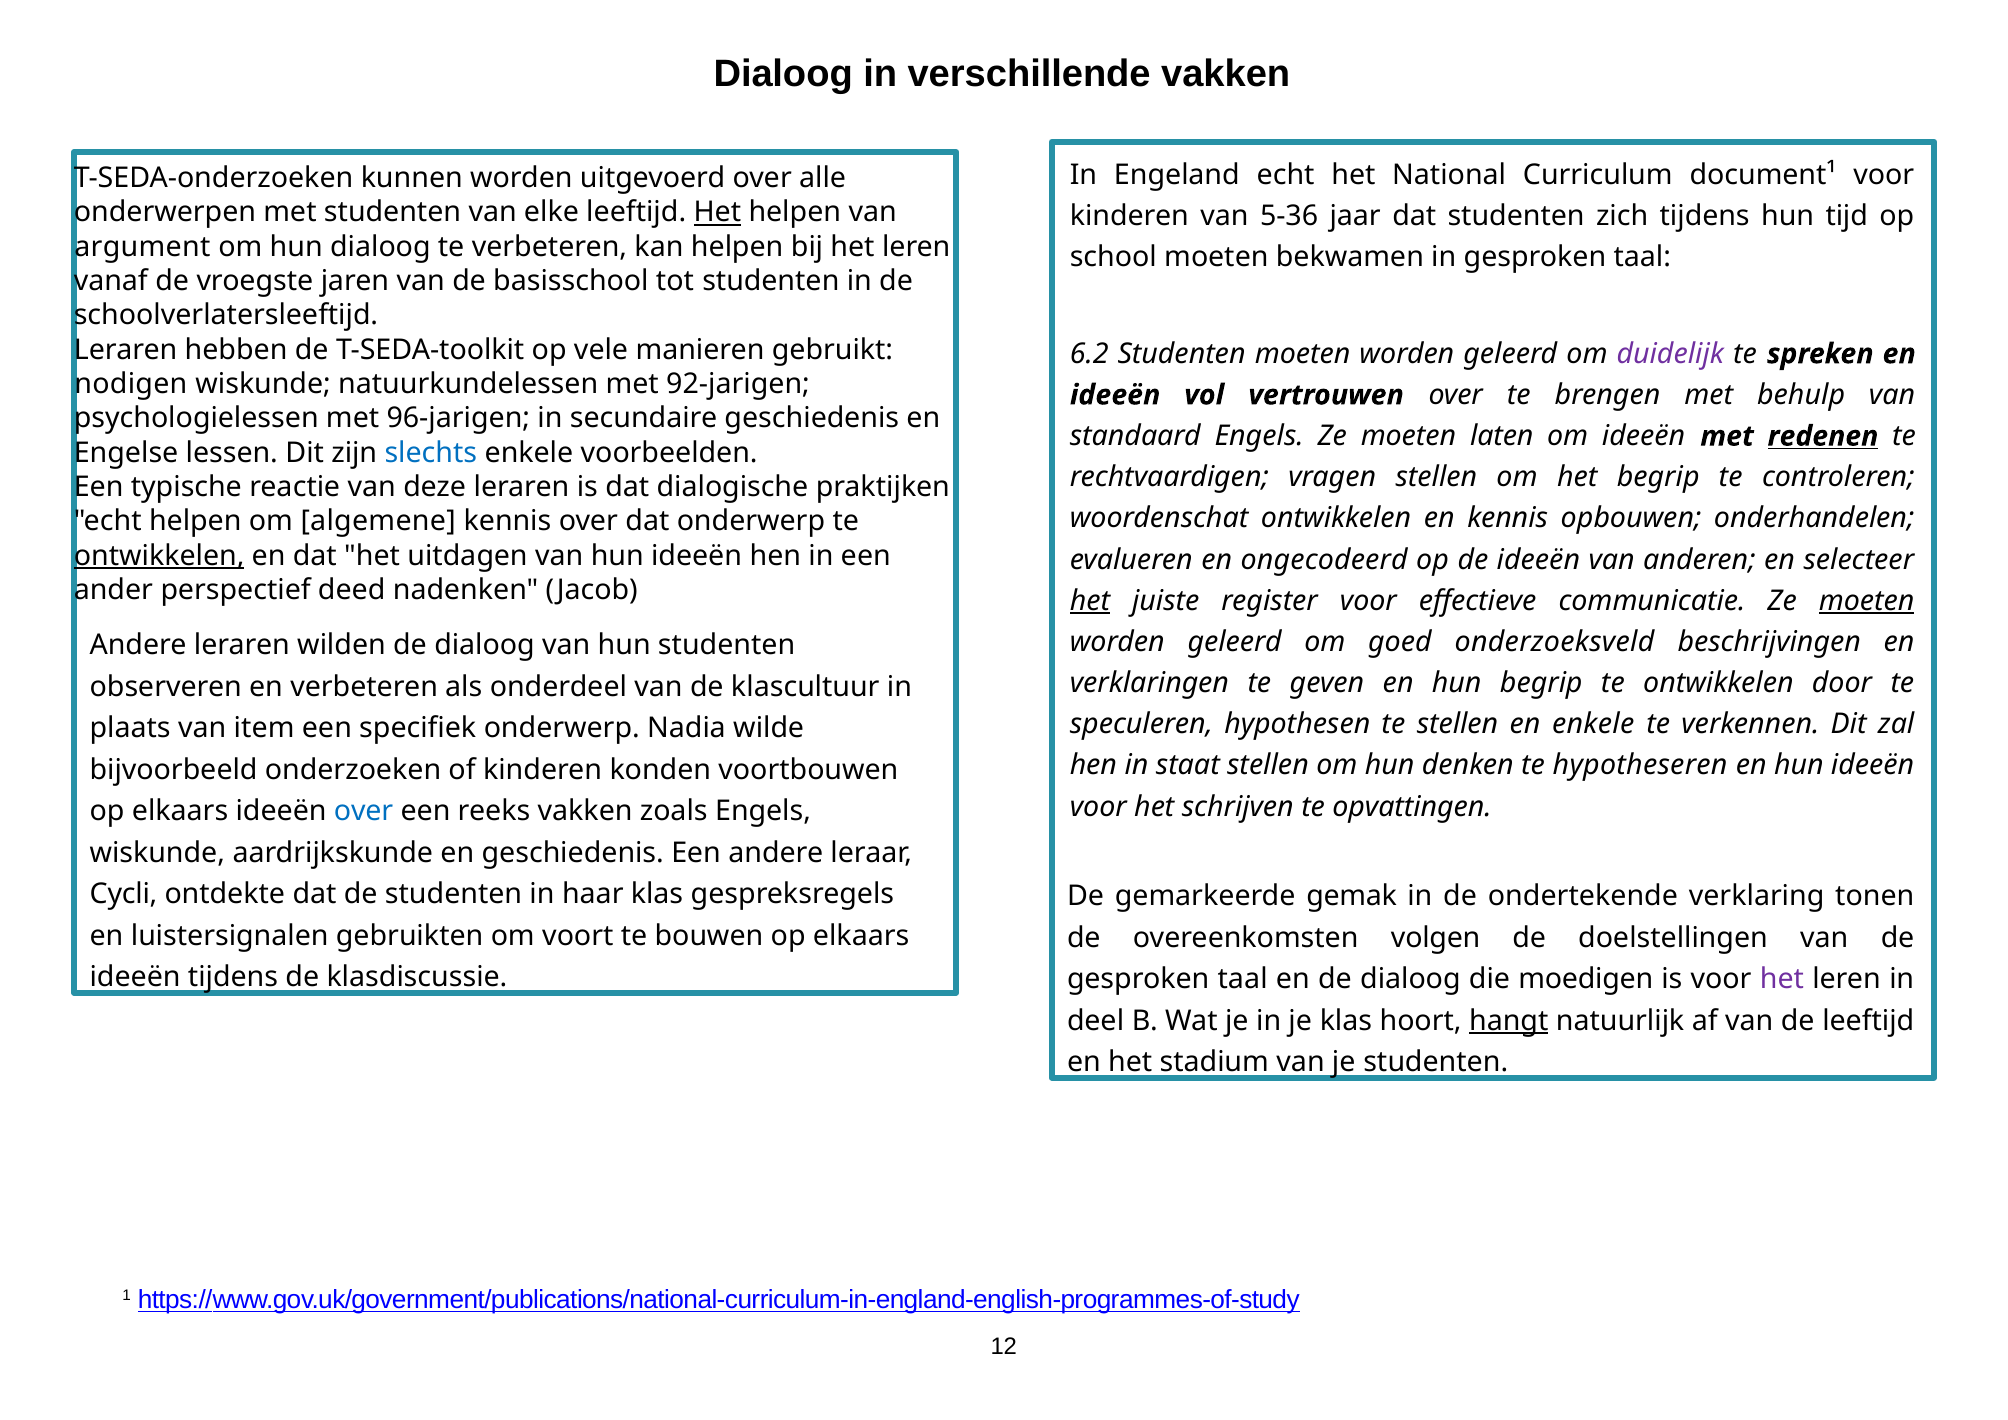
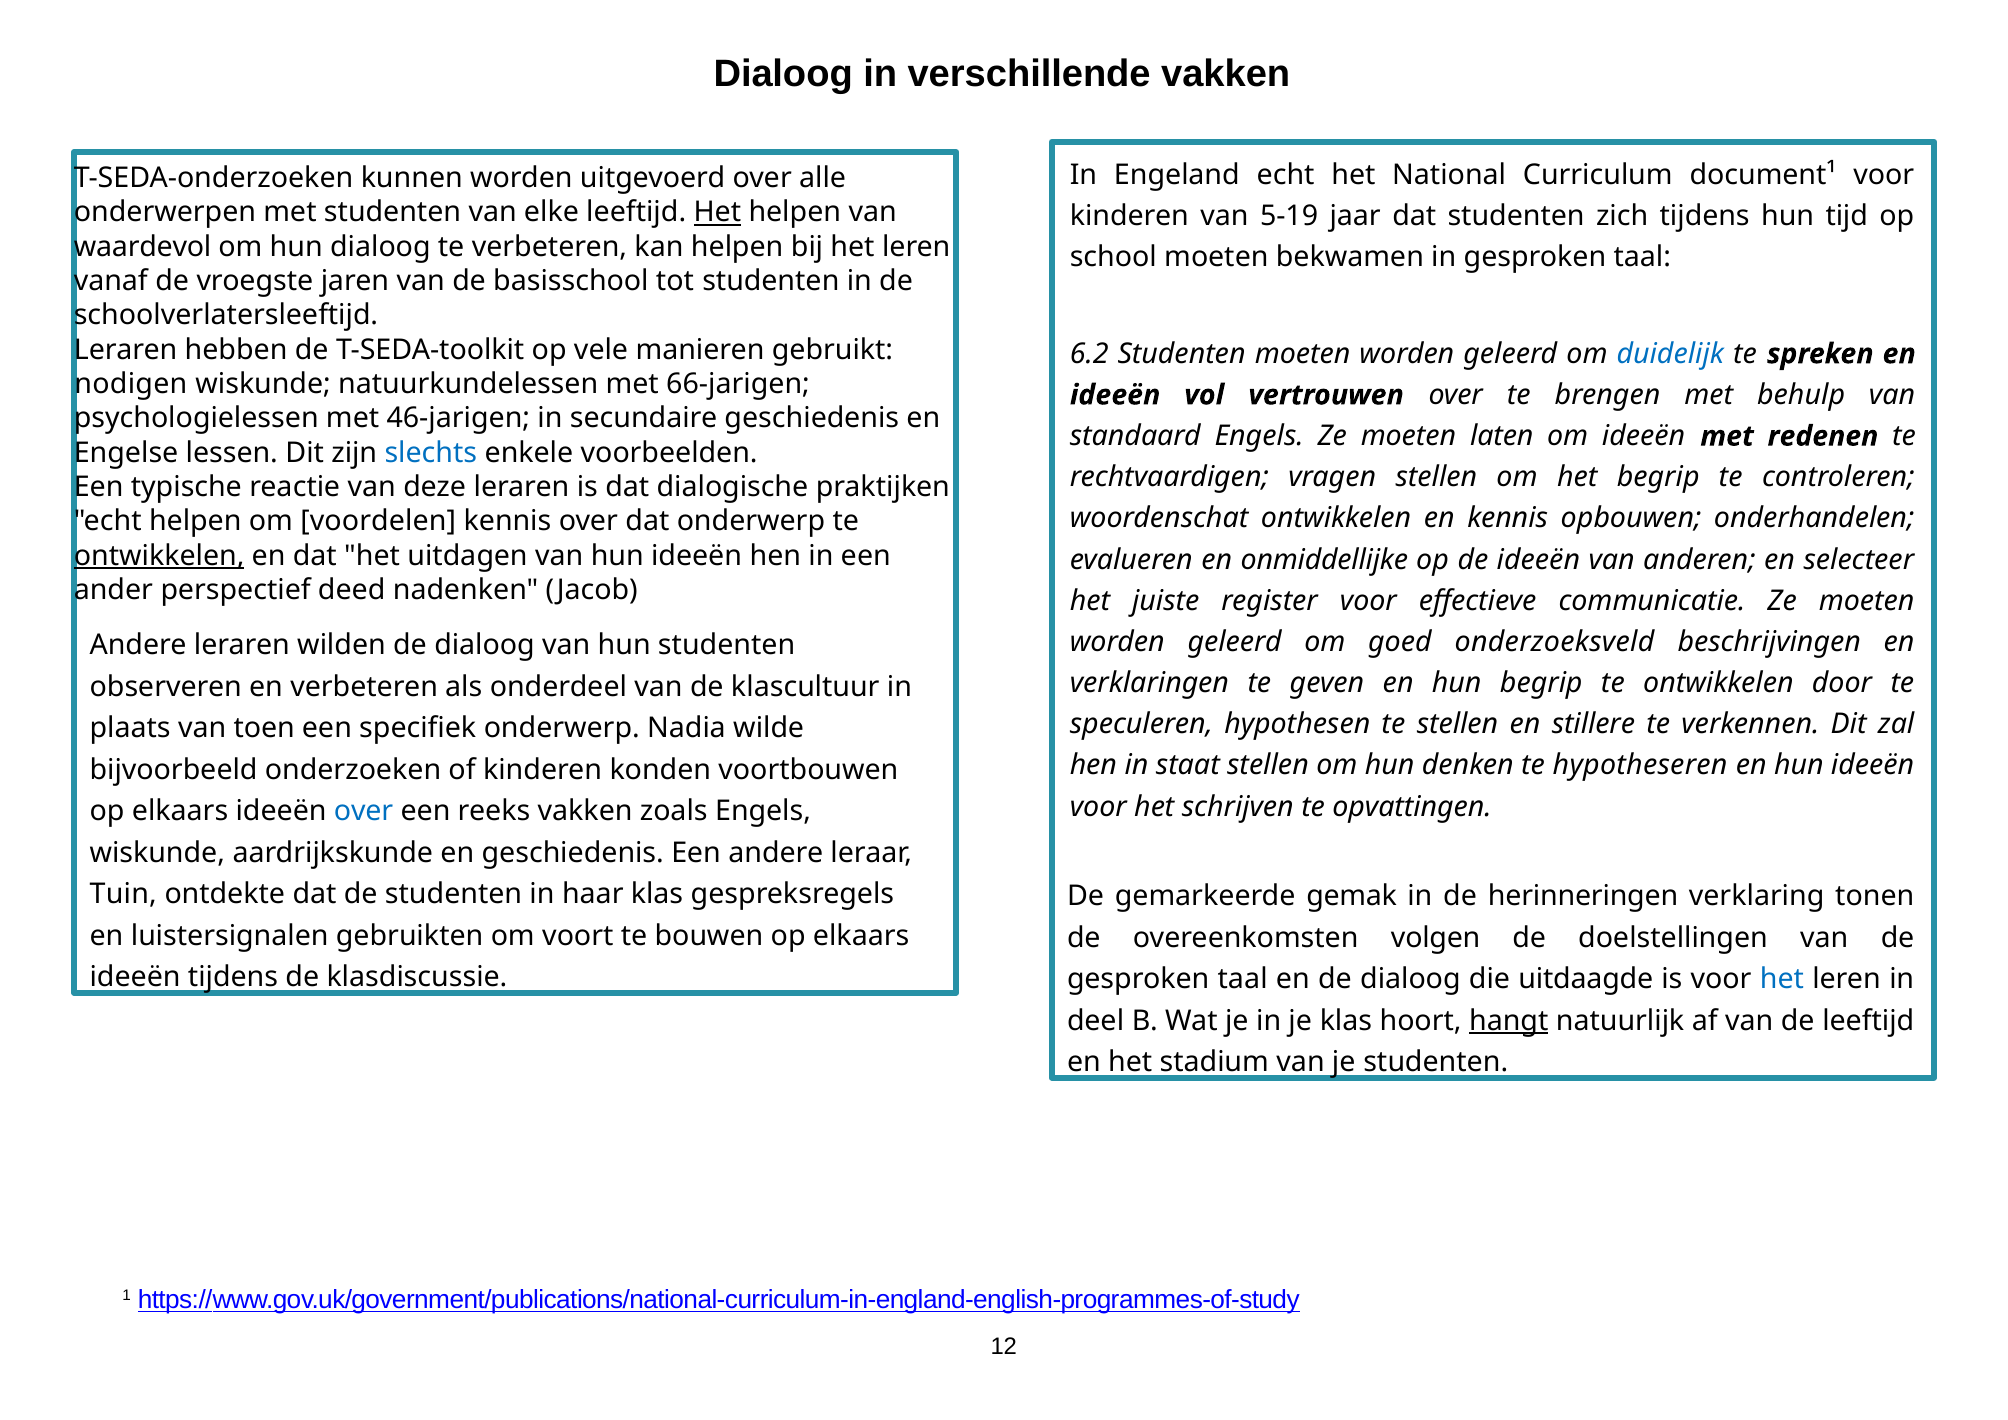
5-36: 5-36 -> 5-19 (1289, 216)
argument: argument -> waardevol (143, 247)
duidelijk colour: purple -> blue (1670, 354)
92-jarigen: 92-jarigen -> 66-jarigen (738, 384)
96-jarigen: 96-jarigen -> 46-jarigen (458, 418)
redenen underline: present -> none (1823, 436)
algemene: algemene -> voordelen (378, 521)
ongecodeerd: ongecodeerd -> onmiddellijke (1324, 560)
het underline: present -> none (1090, 601)
moeten underline: present -> none (1867, 601)
en enkele: enkele -> stillere (1593, 724)
item: item -> toen (264, 729)
Cycli: Cycli -> Tuin (123, 895)
ondertekende: ondertekende -> herinneringen (1583, 897)
moedigen: moedigen -> uitdaagde (1586, 980)
het colour: purple -> blue (1782, 980)
